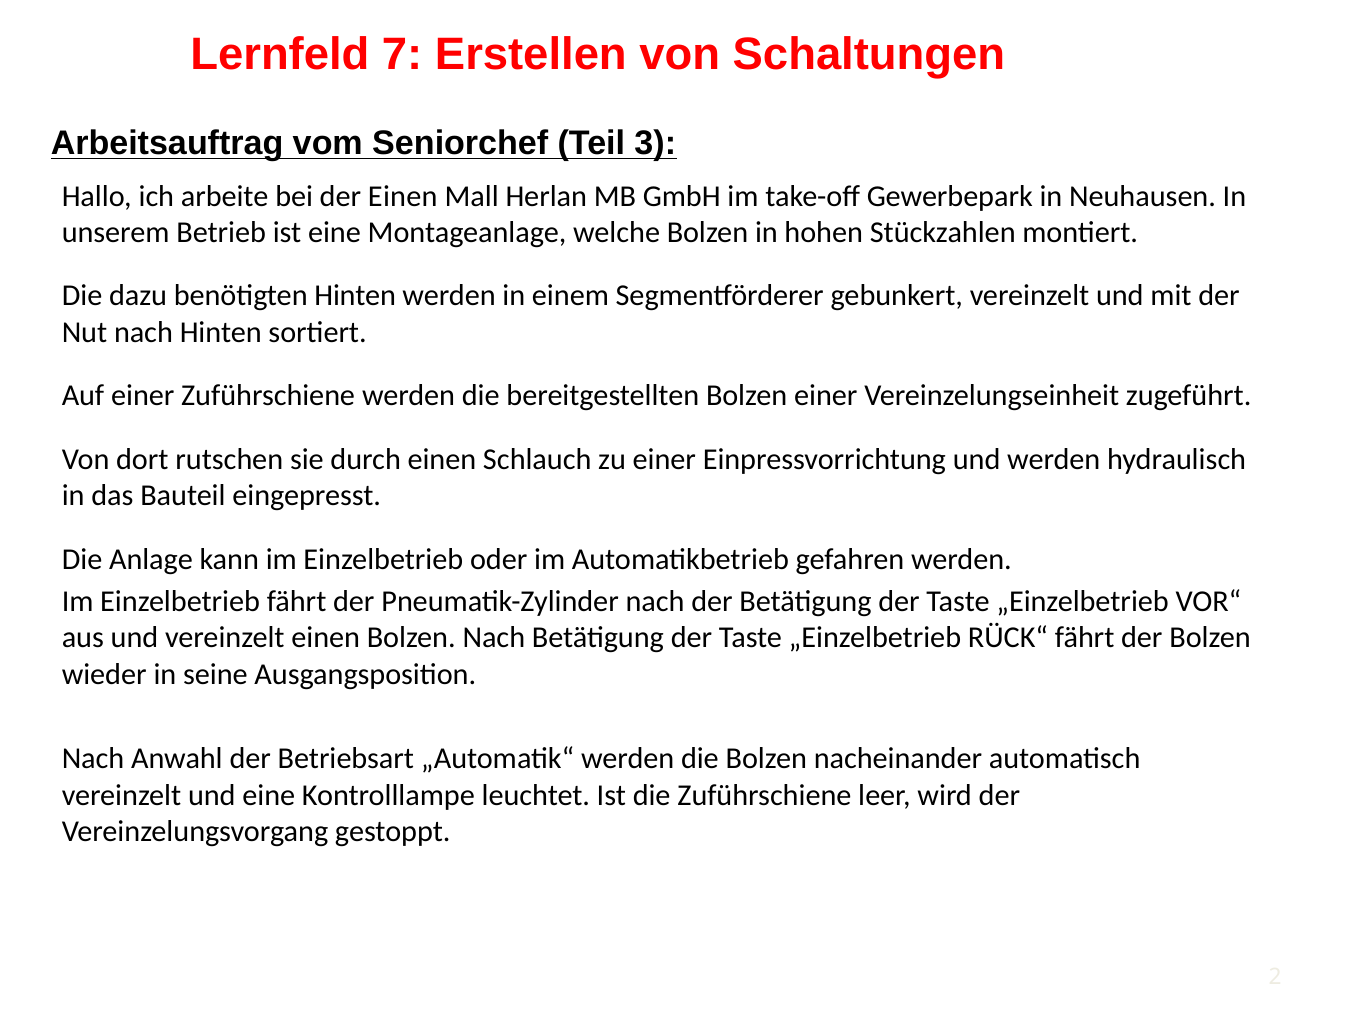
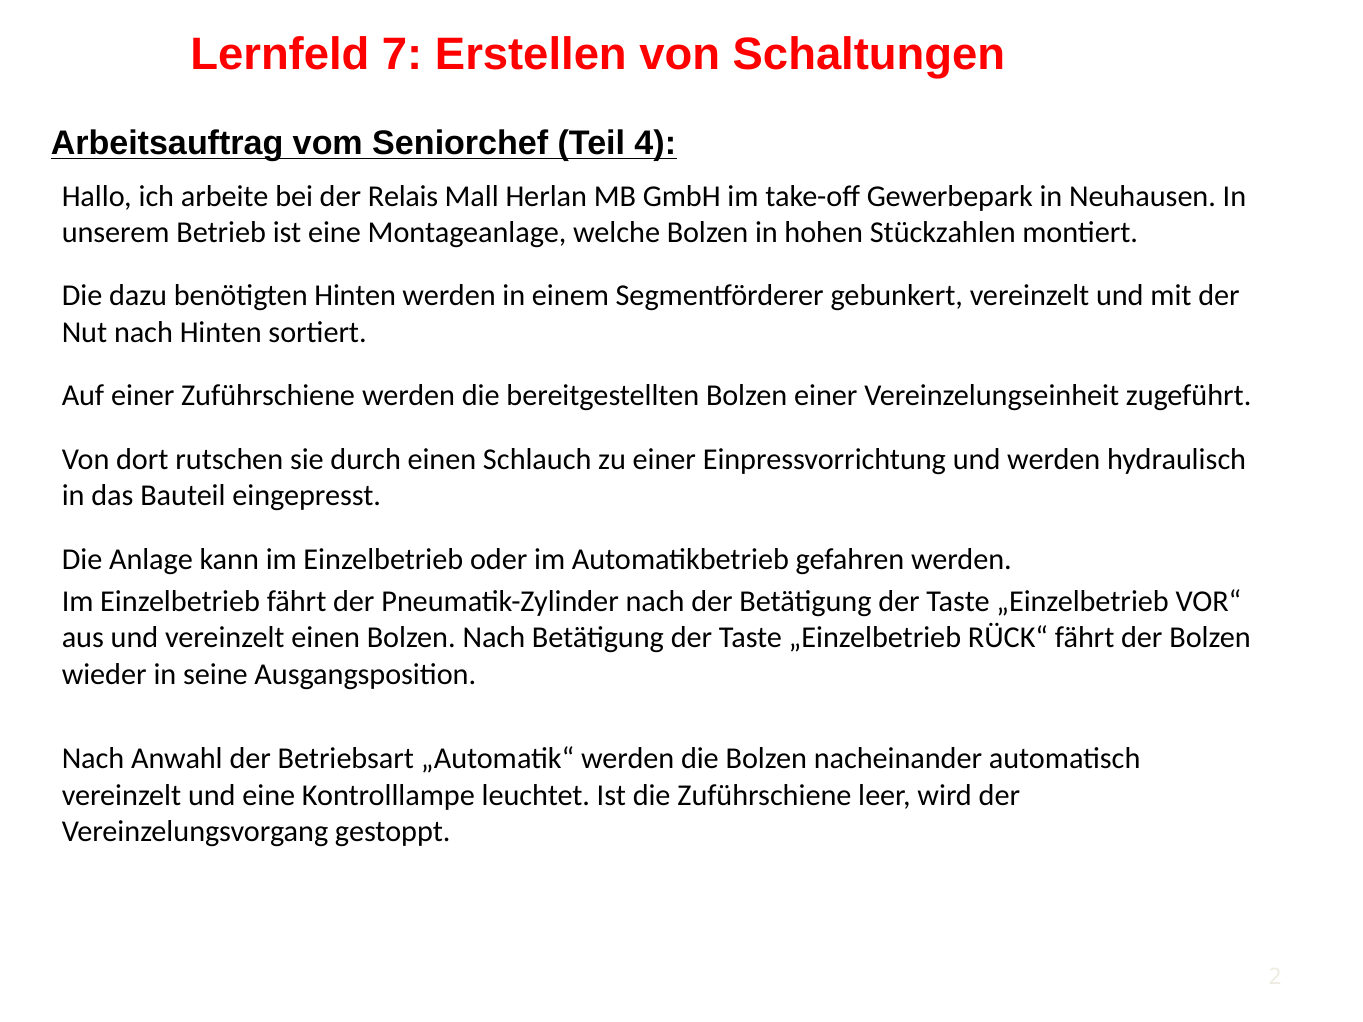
3: 3 -> 4 (655, 144)
der Einen: Einen -> Relais (403, 196)
